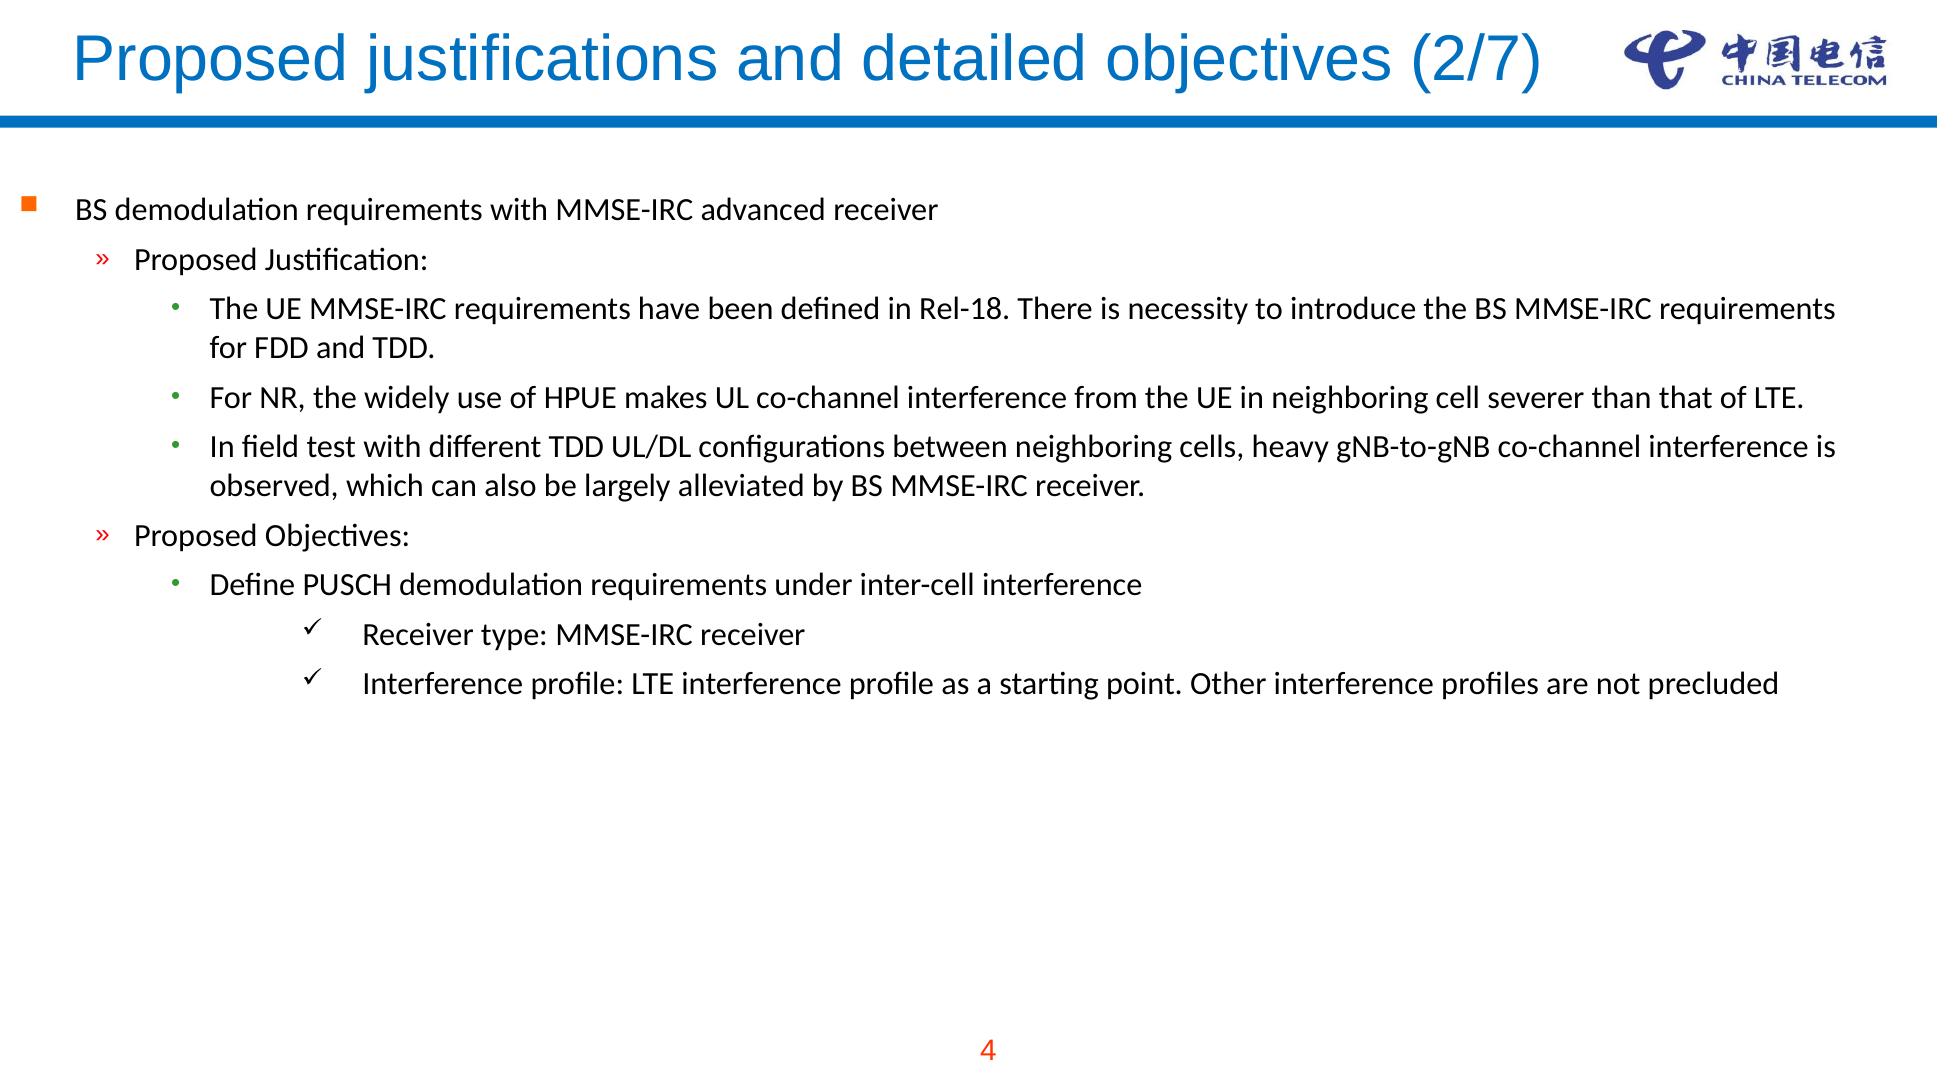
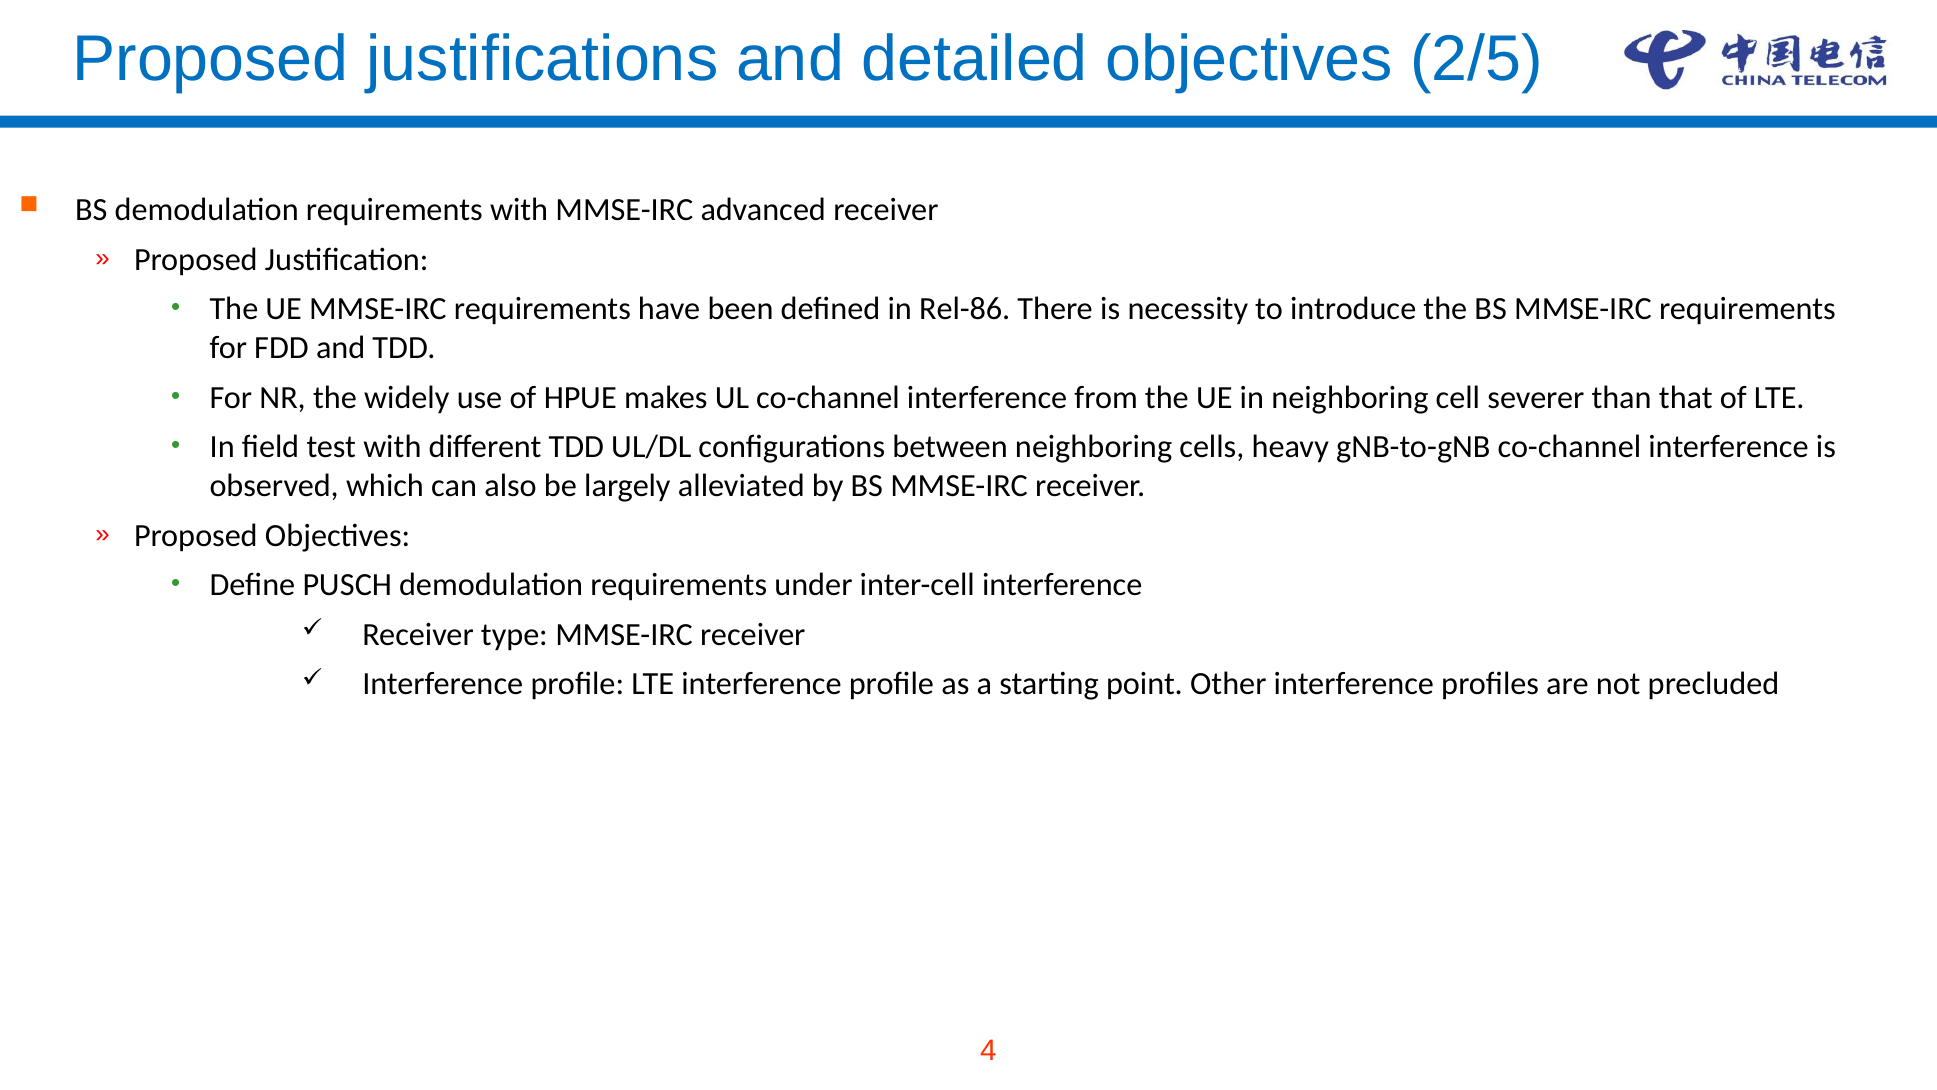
2/7: 2/7 -> 2/5 (1477, 59)
Rel-18: Rel-18 -> Rel-86 (965, 309)
